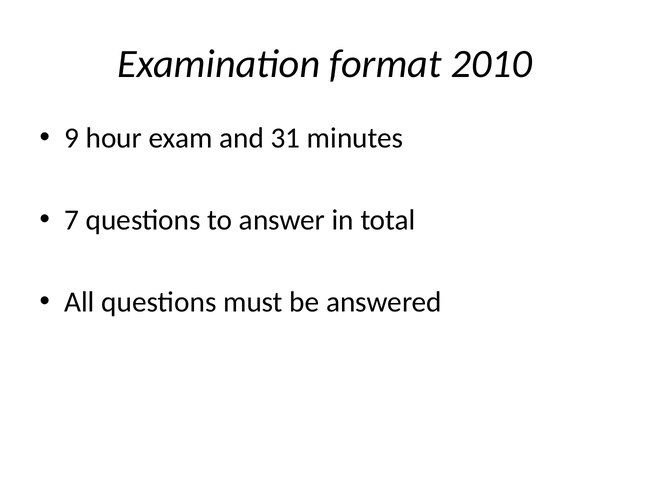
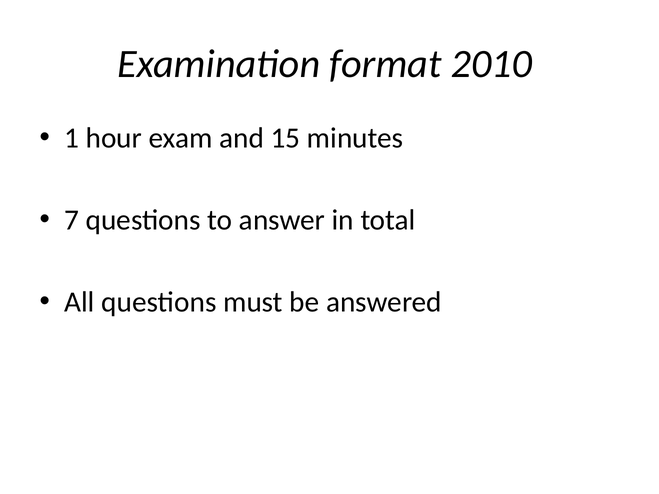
9: 9 -> 1 (72, 138)
31: 31 -> 15 (285, 138)
